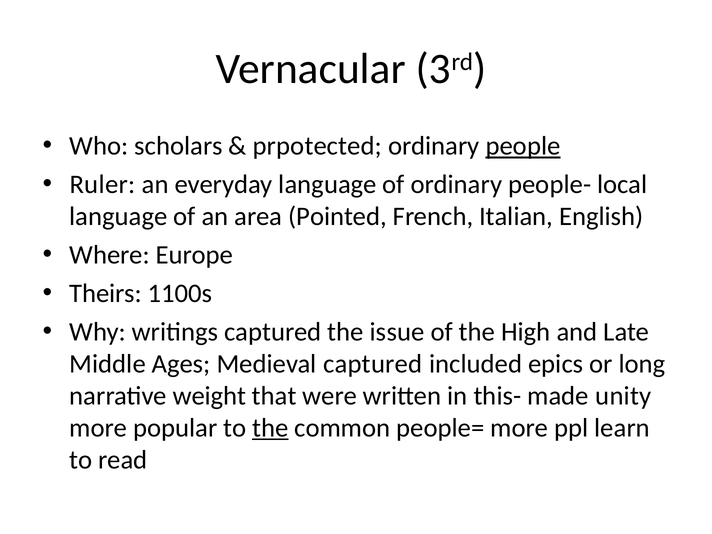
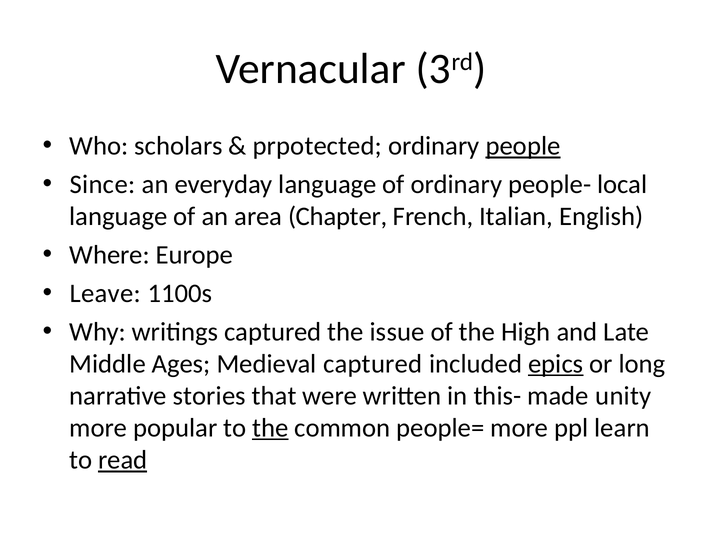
Ruler: Ruler -> Since (102, 184)
Pointed: Pointed -> Chapter (338, 217)
Theirs: Theirs -> Leave (105, 293)
epics underline: none -> present (556, 364)
weight: weight -> stories (209, 396)
read underline: none -> present (123, 460)
